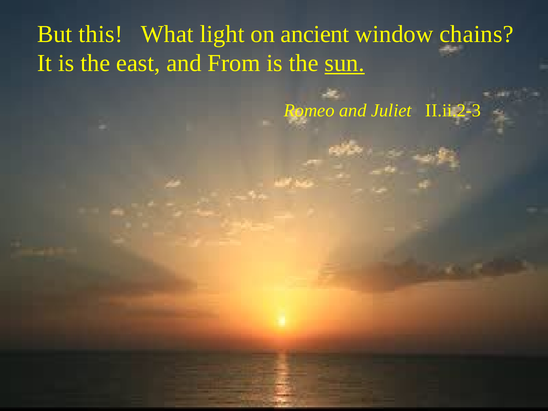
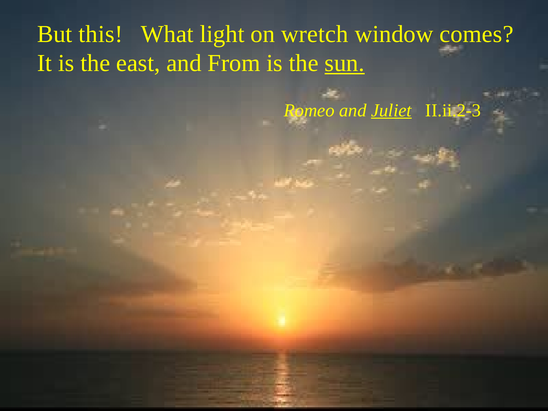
ancient: ancient -> wretch (315, 34)
chains: chains -> comes (476, 34)
Juliet underline: none -> present (391, 110)
